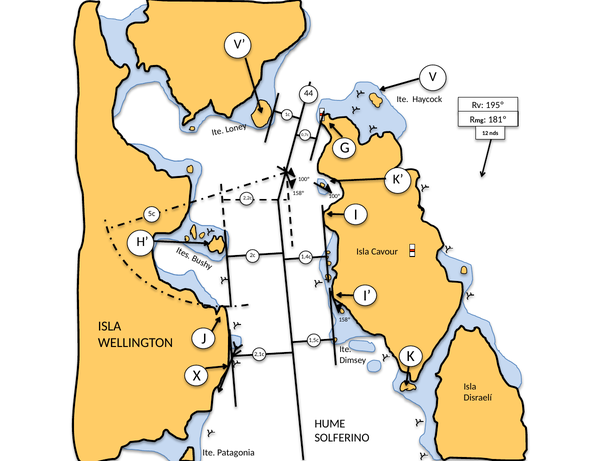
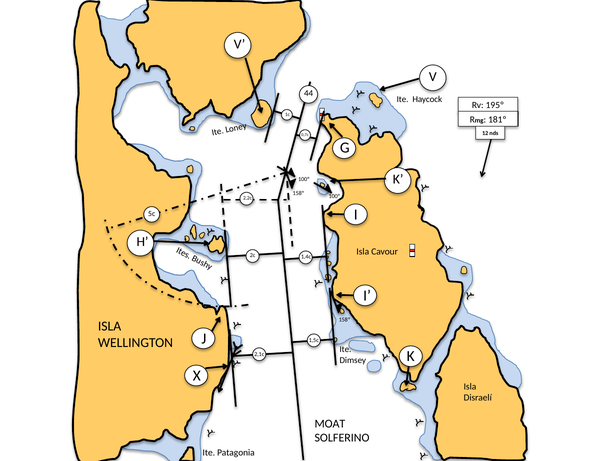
HUME: HUME -> MOAT (330, 424)
